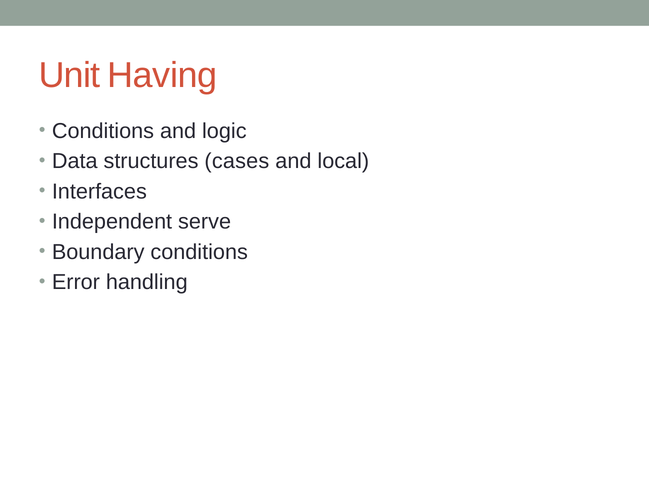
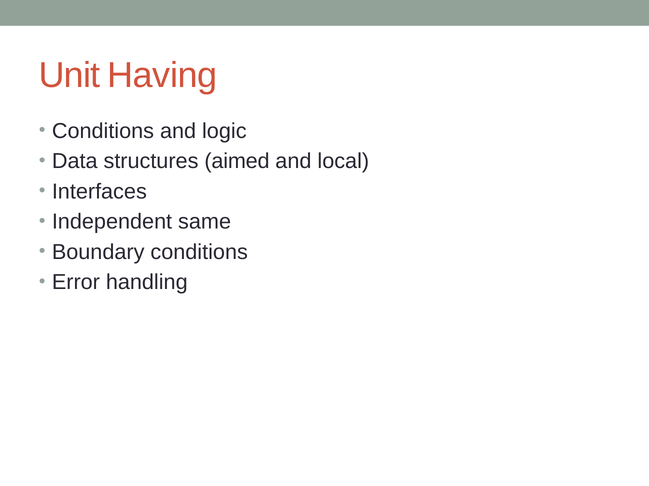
cases: cases -> aimed (237, 162)
serve: serve -> same (205, 222)
